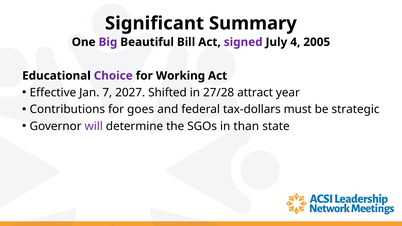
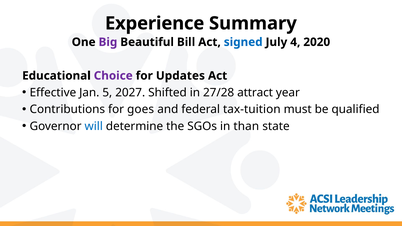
Significant: Significant -> Experience (155, 23)
signed colour: purple -> blue (243, 42)
2005: 2005 -> 2020 (317, 42)
Working: Working -> Updates (180, 76)
7: 7 -> 5 (107, 93)
tax-dollars: tax-dollars -> tax-tuition (252, 109)
strategic: strategic -> qualified (356, 109)
will colour: purple -> blue (94, 126)
